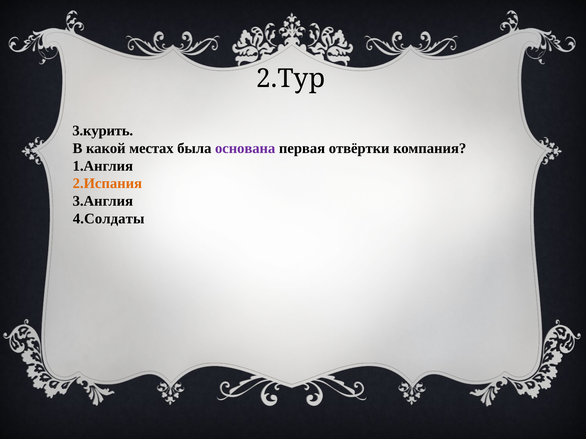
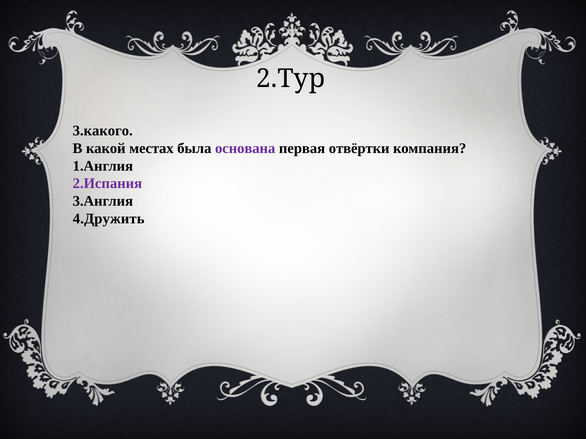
3.курить: 3.курить -> 3.какого (103, 131)
2.Испания colour: orange -> purple (107, 184)
4.Солдаты: 4.Солдаты -> 4.Дружить (109, 219)
